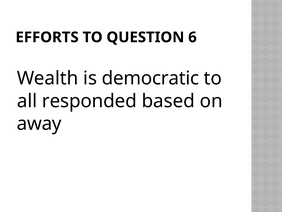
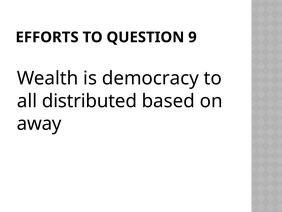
6: 6 -> 9 (192, 37)
democratic: democratic -> democracy (150, 78)
responded: responded -> distributed (89, 101)
